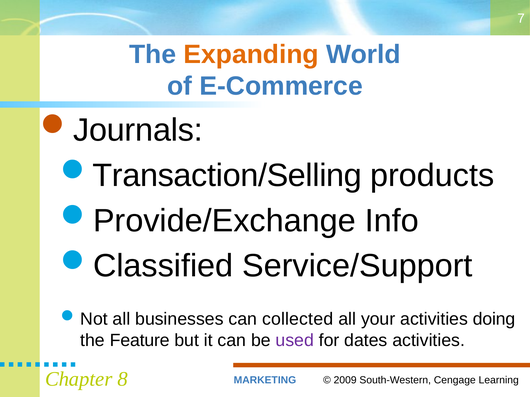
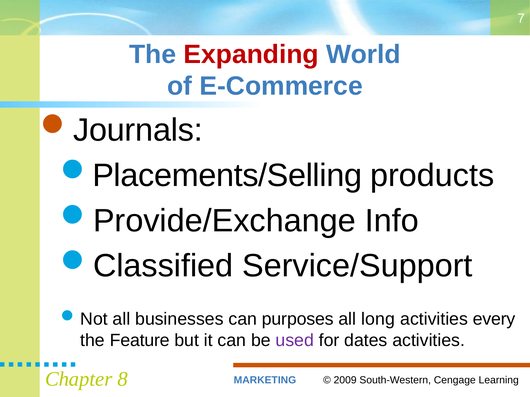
Expanding colour: orange -> red (251, 54)
Transaction/Selling: Transaction/Selling -> Placements/Selling (227, 176)
collected: collected -> purposes (298, 319)
your: your -> long (378, 319)
doing: doing -> every (494, 319)
